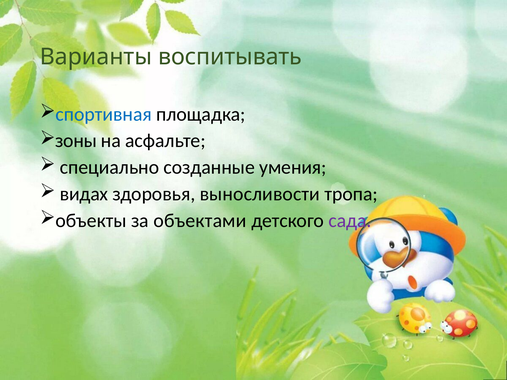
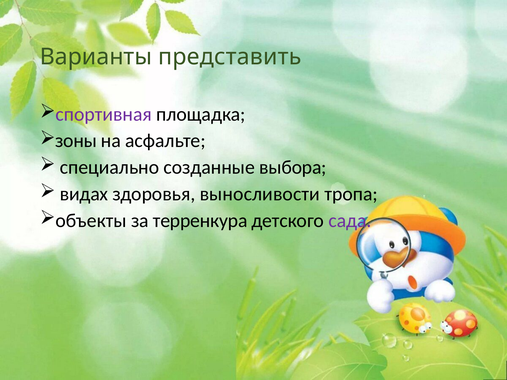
воспитывать: воспитывать -> представить (230, 57)
спортивная colour: blue -> purple (104, 114)
умения: умения -> выбора (293, 167)
объектами: объектами -> терренкура (200, 221)
